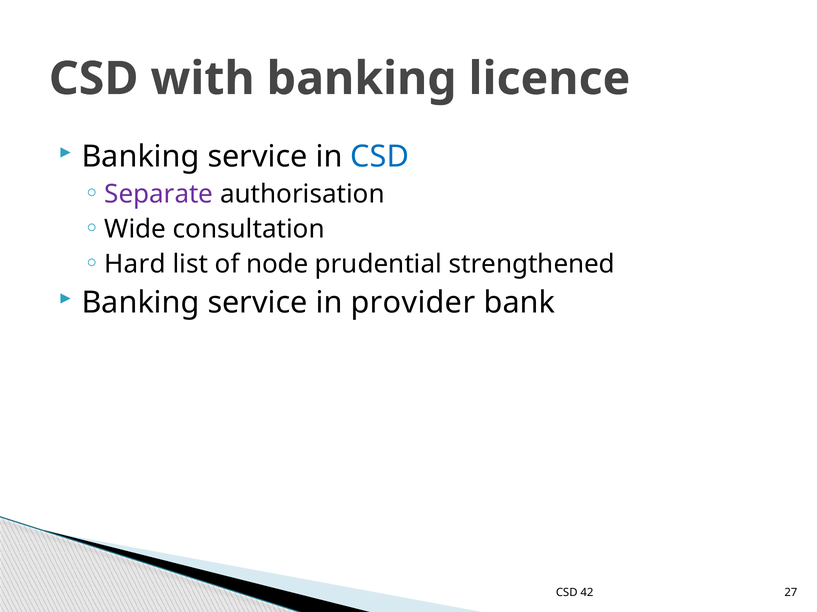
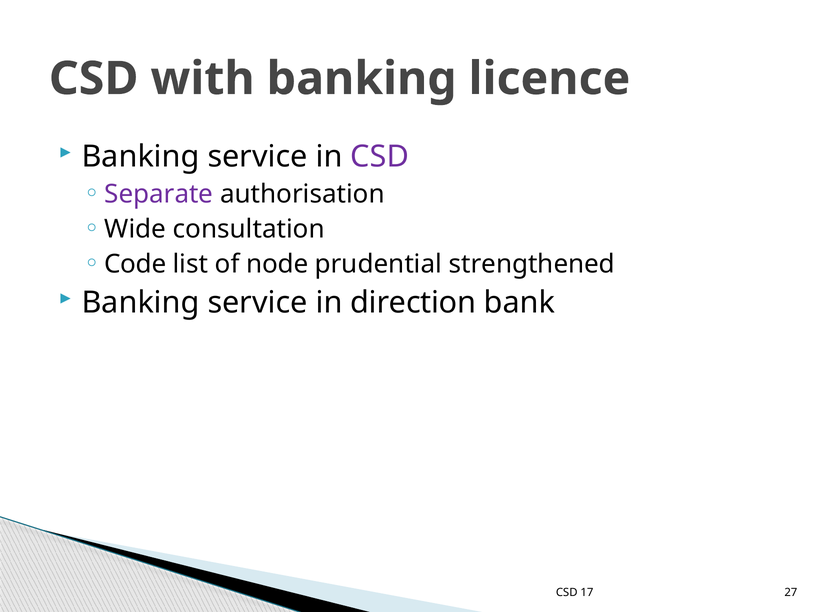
CSD colour: blue -> purple (380, 157)
Hard: Hard -> Code (135, 264)
provider: provider -> direction (413, 303)
42: 42 -> 17 (587, 593)
